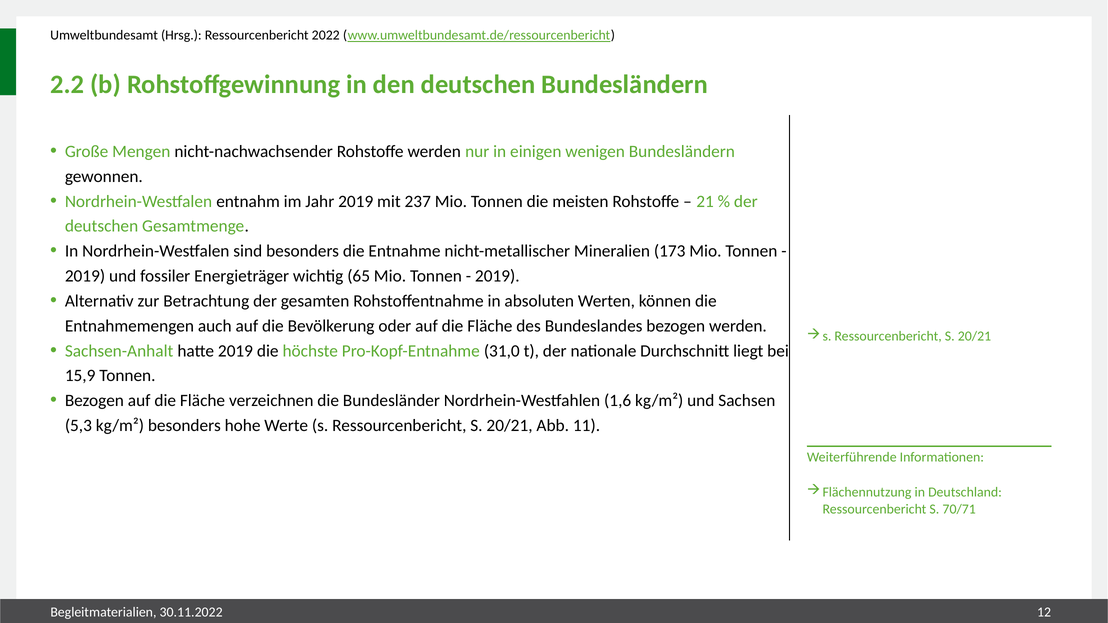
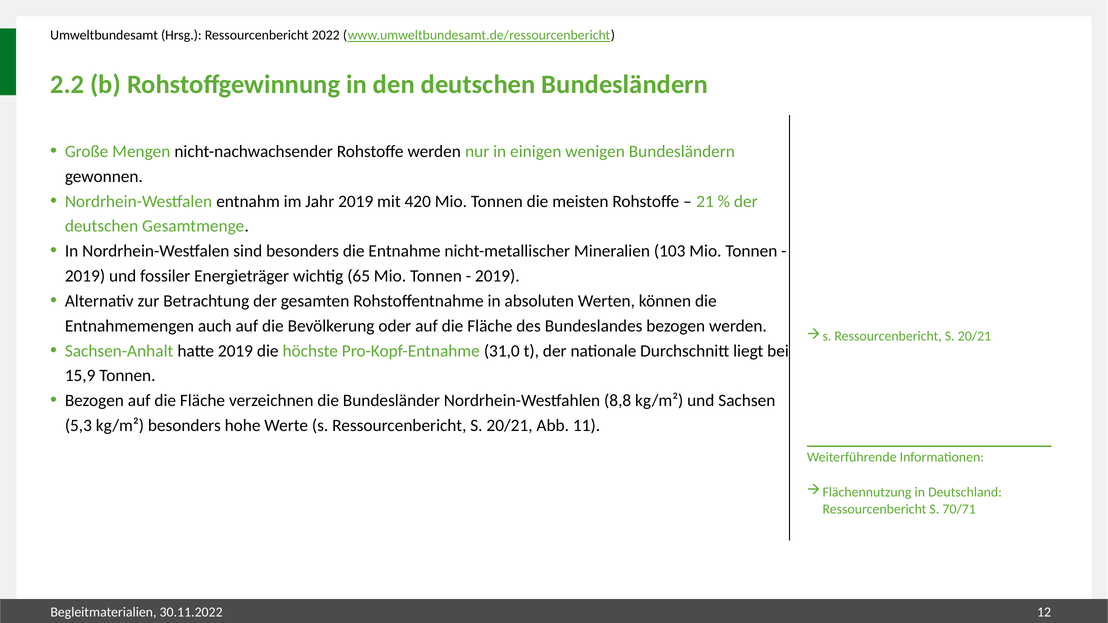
237: 237 -> 420 (418, 201)
173: 173 -> 103 (670, 251)
1,6: 1,6 -> 8,8 (618, 401)
